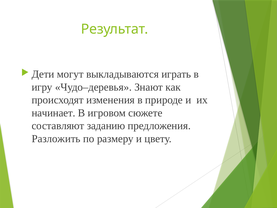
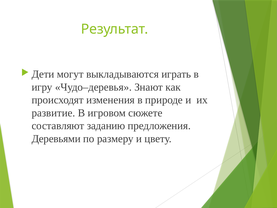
начинает: начинает -> развитие (53, 113)
Разложить: Разложить -> Деревьями (56, 139)
